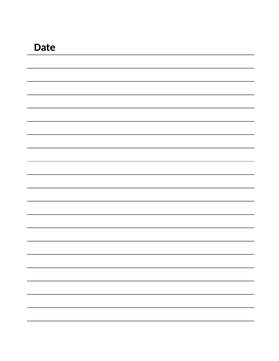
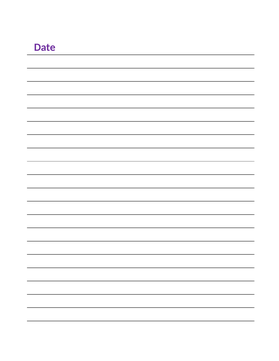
Date colour: black -> purple (45, 47)
